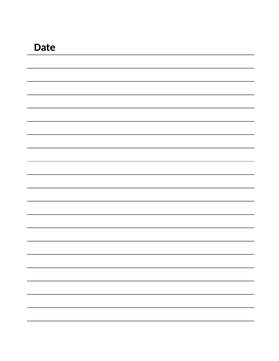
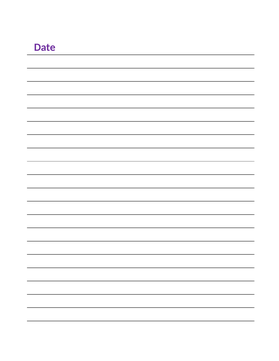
Date colour: black -> purple (45, 47)
